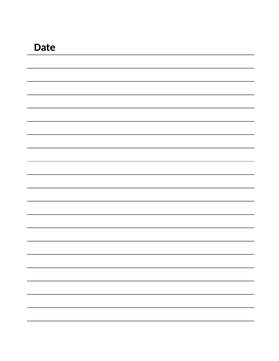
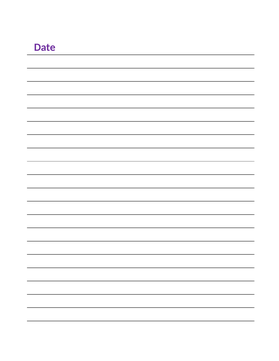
Date colour: black -> purple (45, 47)
